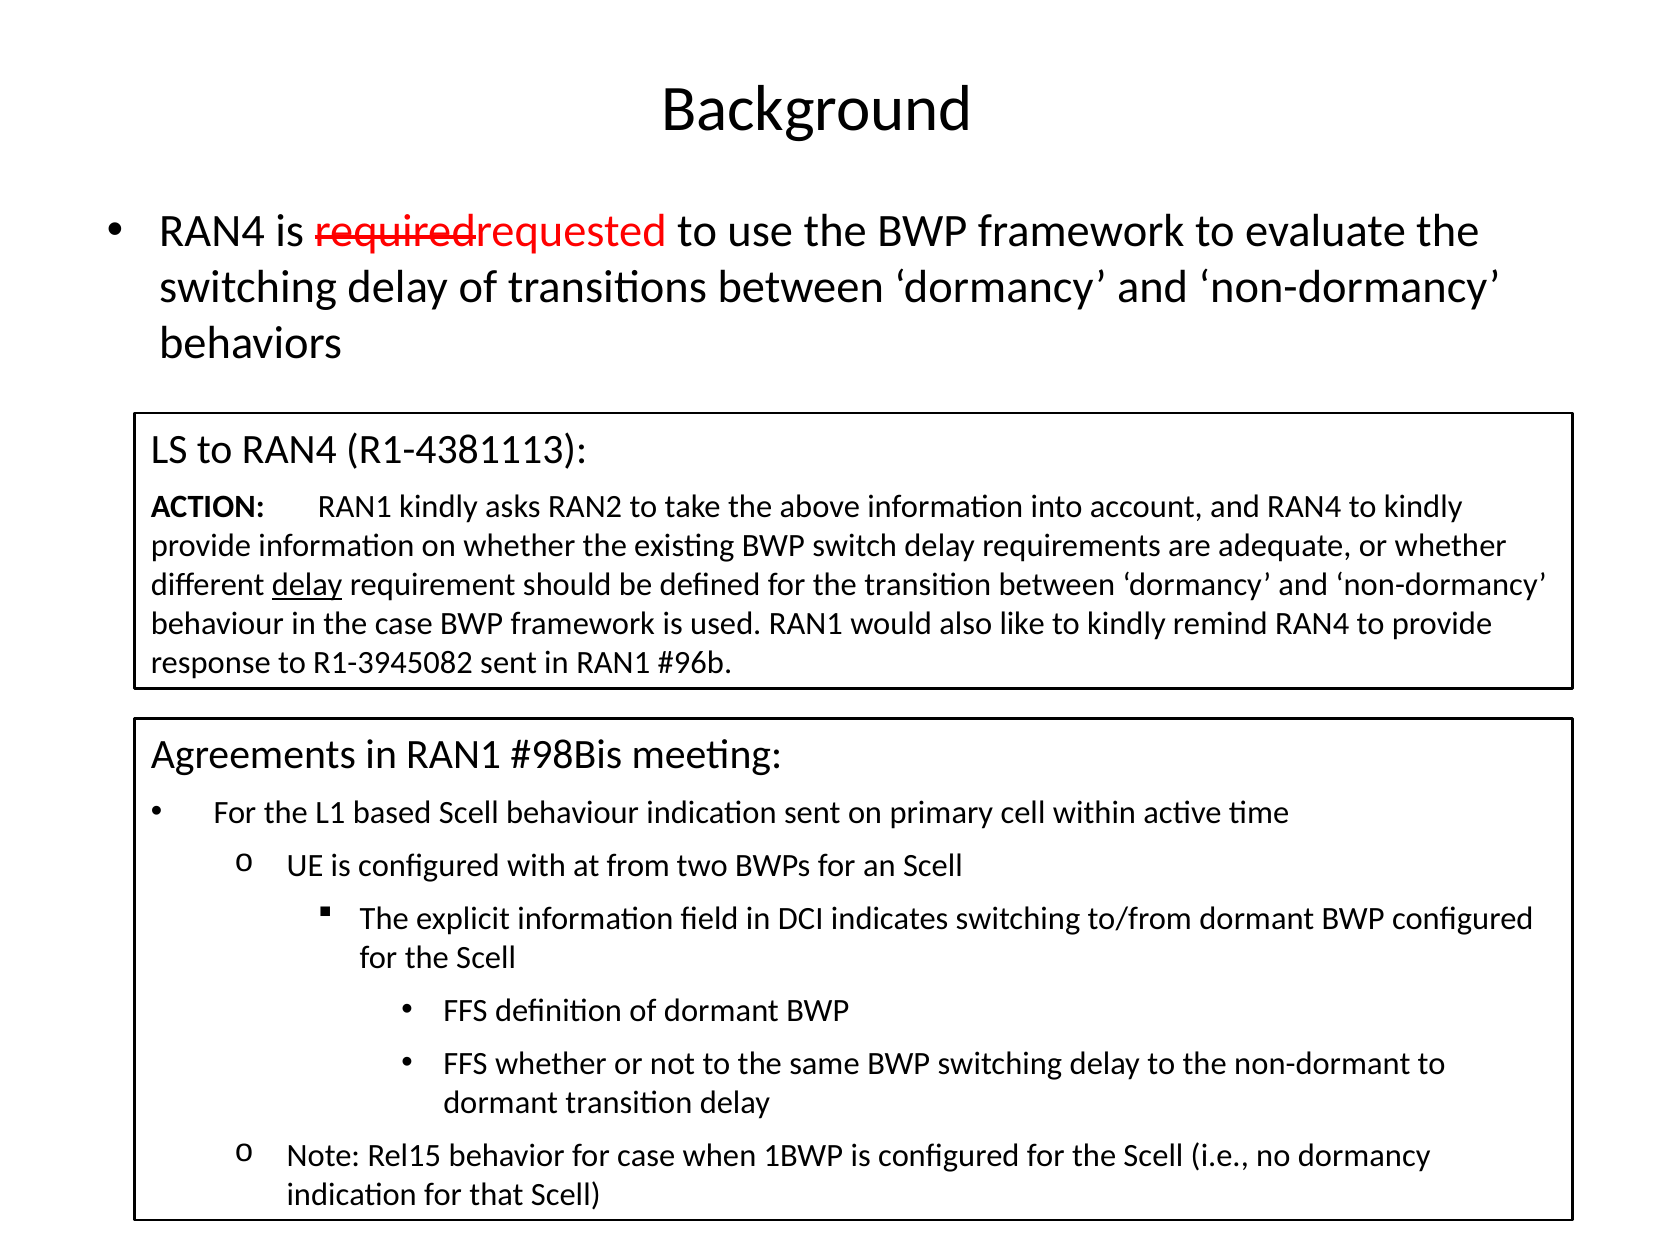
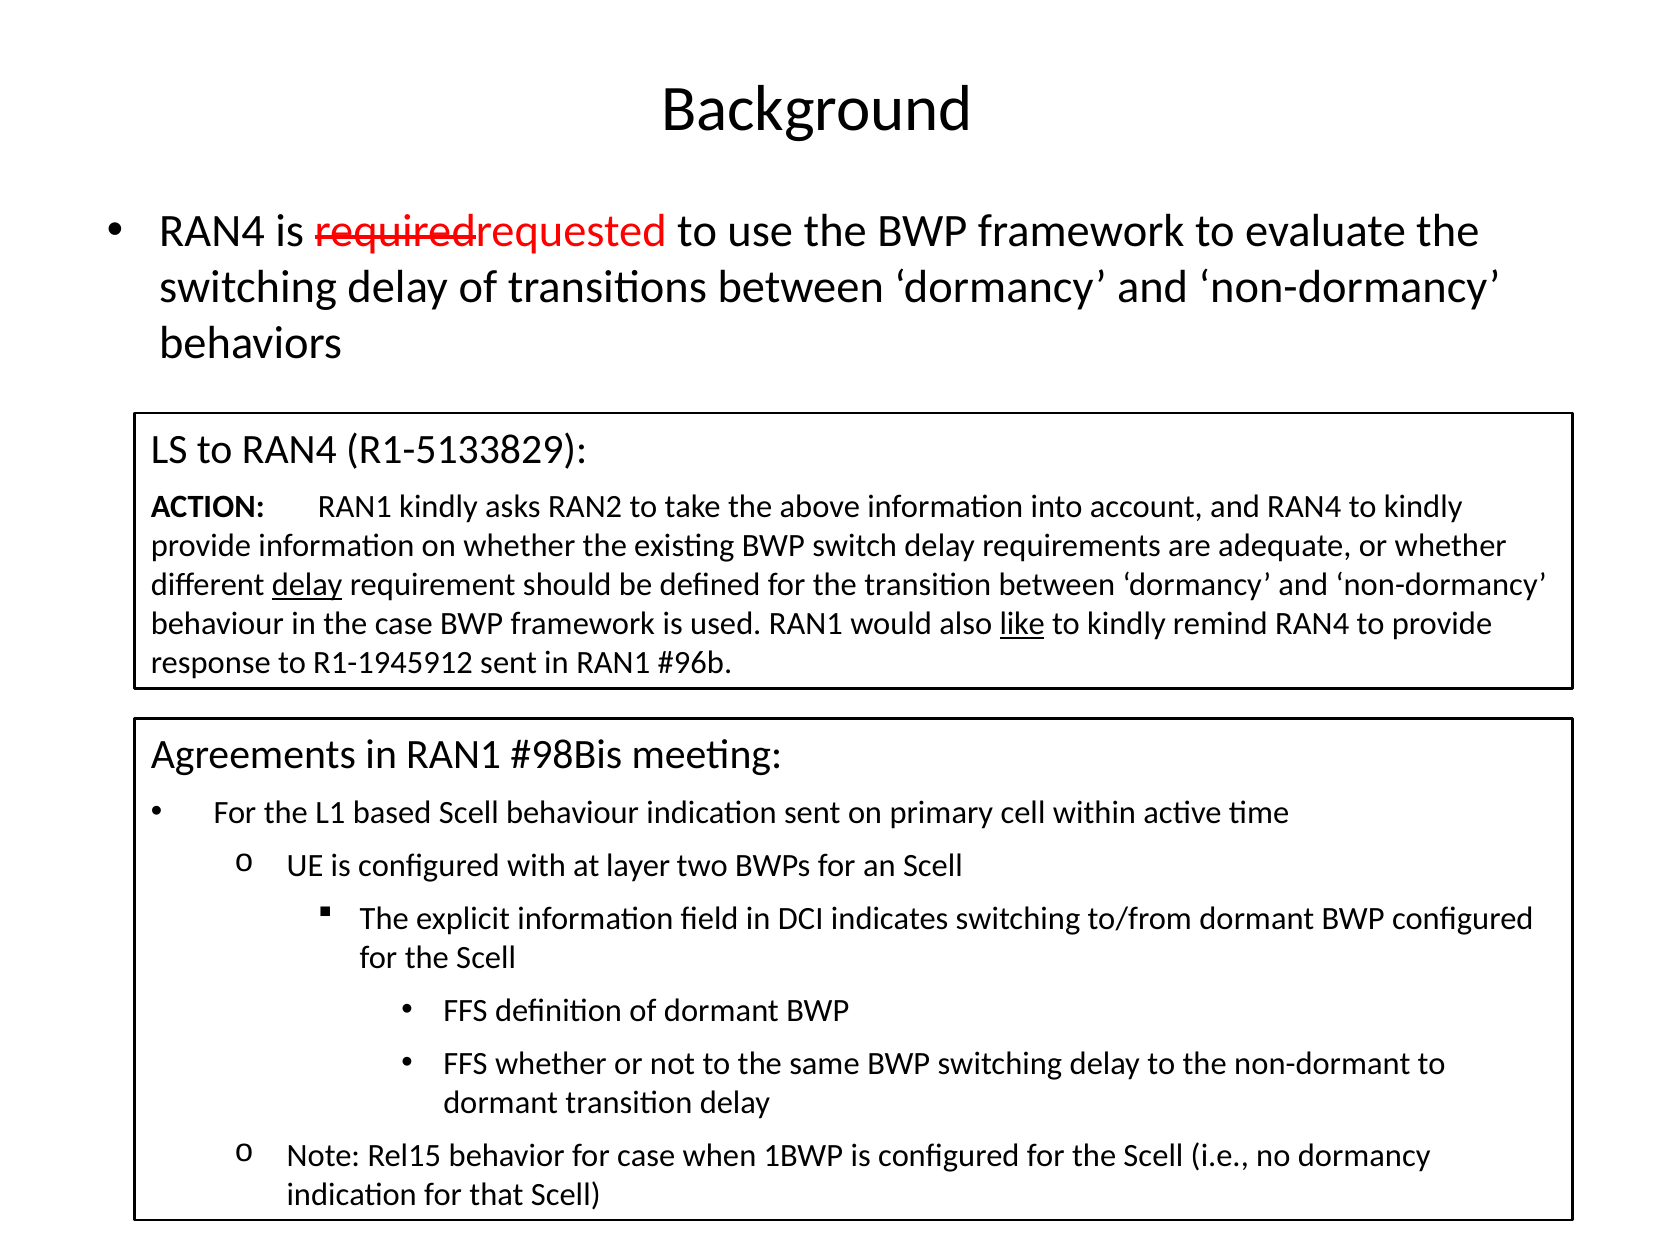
R1-4381113: R1-4381113 -> R1-5133829 (467, 449)
like underline: none -> present (1022, 624)
R1-3945082: R1-3945082 -> R1-1945912 (393, 663)
from: from -> layer (638, 866)
